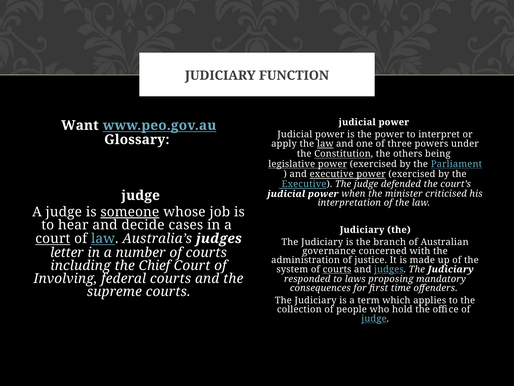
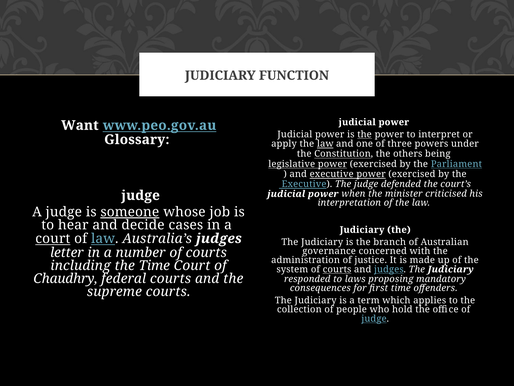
the underline: none -> present (365, 134)
the Chief: Chief -> Time (154, 265)
Involving: Involving -> Chaudhry (66, 278)
